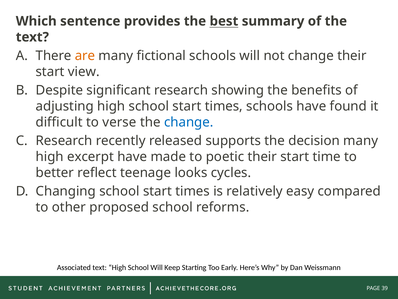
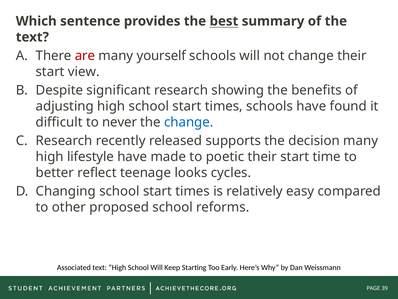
are colour: orange -> red (85, 56)
fictional: fictional -> yourself (161, 56)
verse: verse -> never (120, 122)
excerpt: excerpt -> lifestyle (90, 156)
